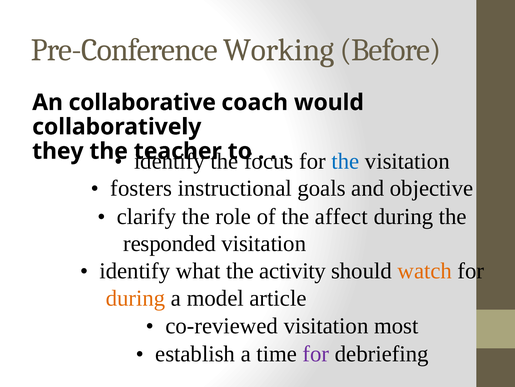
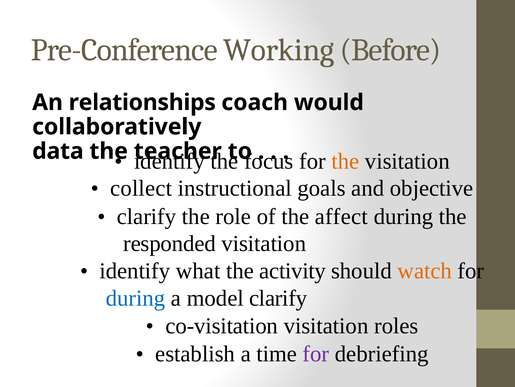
collaborative: collaborative -> relationships (142, 102)
they: they -> data (58, 151)
the colour: blue -> orange (345, 161)
fosters: fosters -> collect (141, 188)
during colour: orange -> blue (136, 298)
model article: article -> clarify (278, 298)
co-reviewed: co-reviewed -> co-visitation (222, 325)
most: most -> roles (396, 325)
